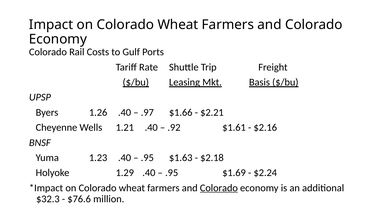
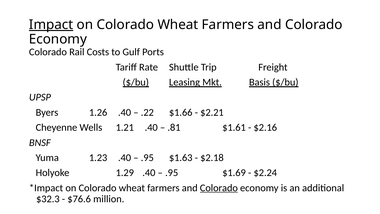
Impact underline: none -> present (51, 25)
.97: .97 -> .22 (147, 112)
.92: .92 -> .81 (174, 127)
